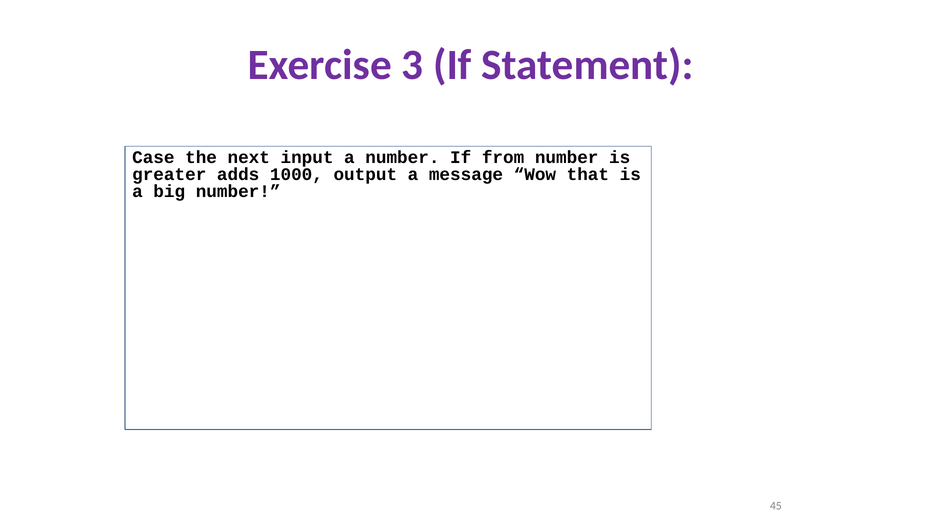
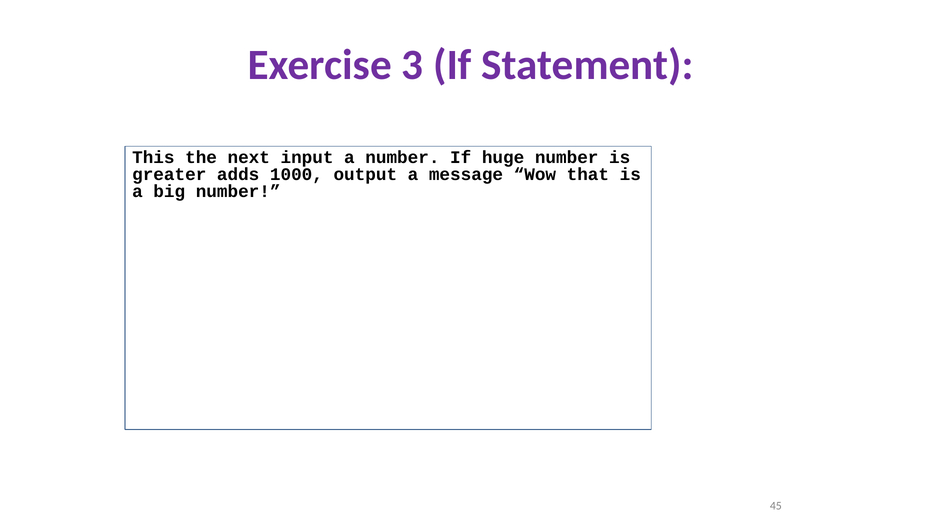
Case: Case -> This (153, 157)
from: from -> huge (503, 157)
